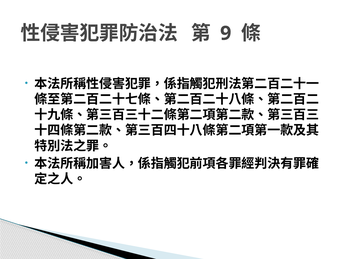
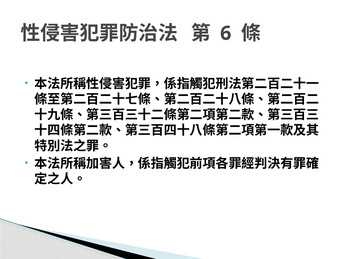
9: 9 -> 6 (226, 33)
